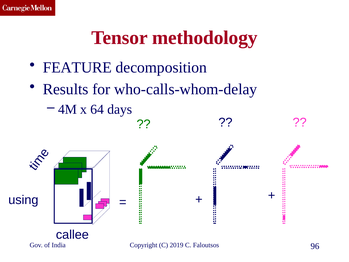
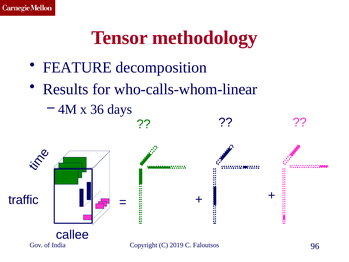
who-calls-whom-delay: who-calls-whom-delay -> who-calls-whom-linear (186, 89)
64: 64 -> 36 (97, 109)
using: using -> traffic (23, 200)
